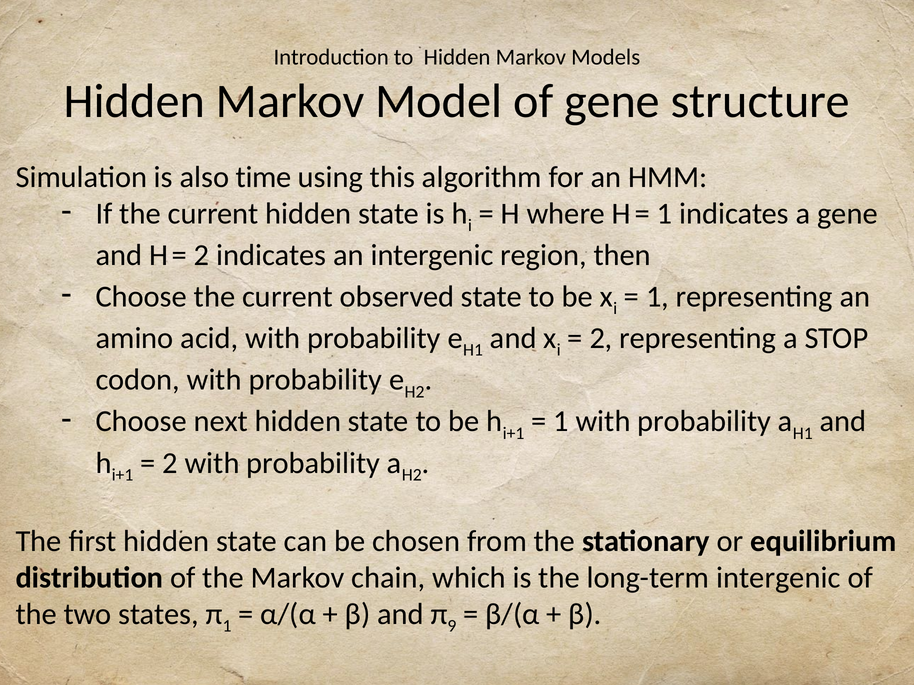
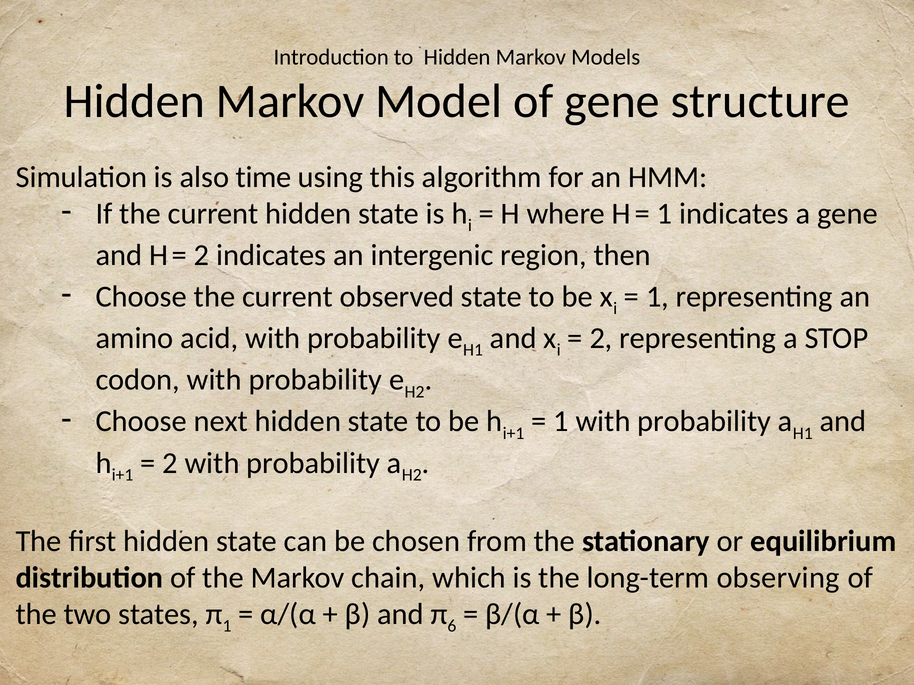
long-term intergenic: intergenic -> observing (778, 578)
9: 9 -> 6 (452, 626)
